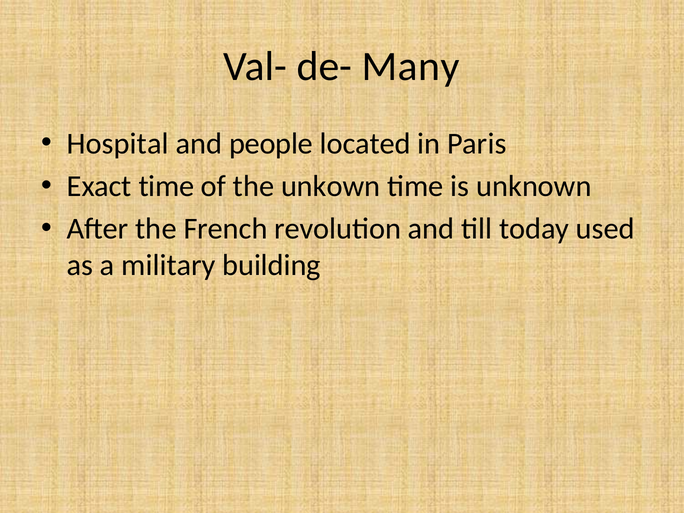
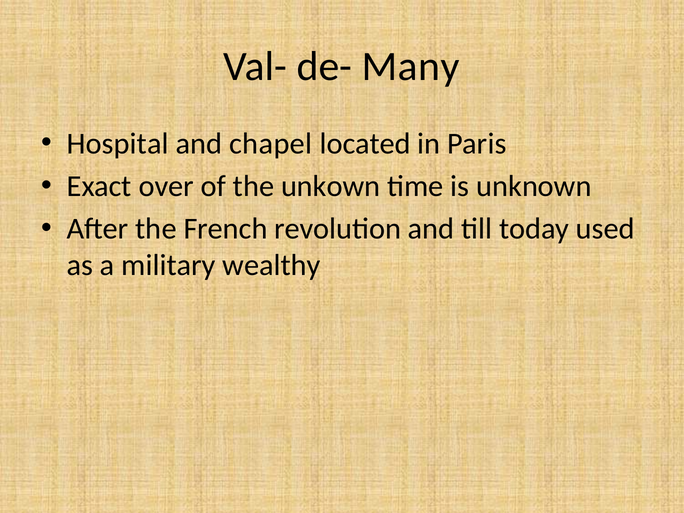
people: people -> chapel (271, 143)
Exact time: time -> over (166, 186)
building: building -> wealthy (271, 265)
